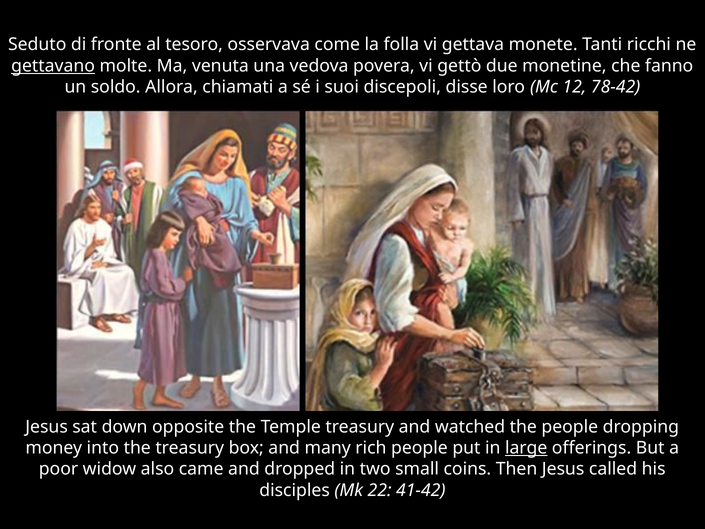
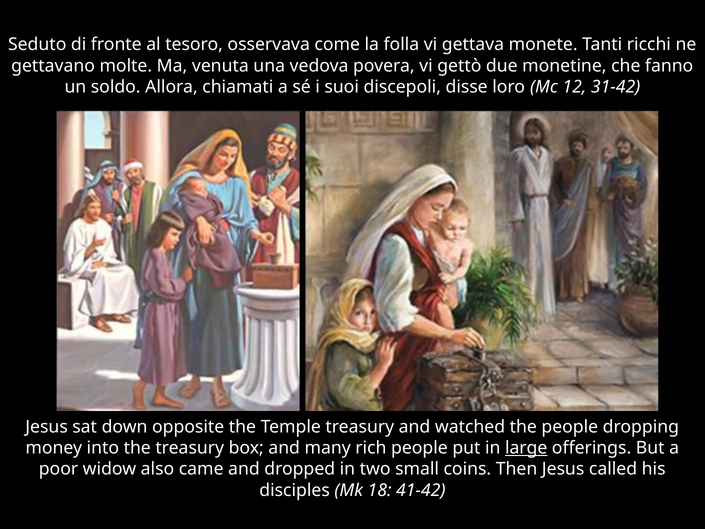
gettavano underline: present -> none (53, 66)
78-42: 78-42 -> 31-42 (616, 87)
22: 22 -> 18 (380, 490)
